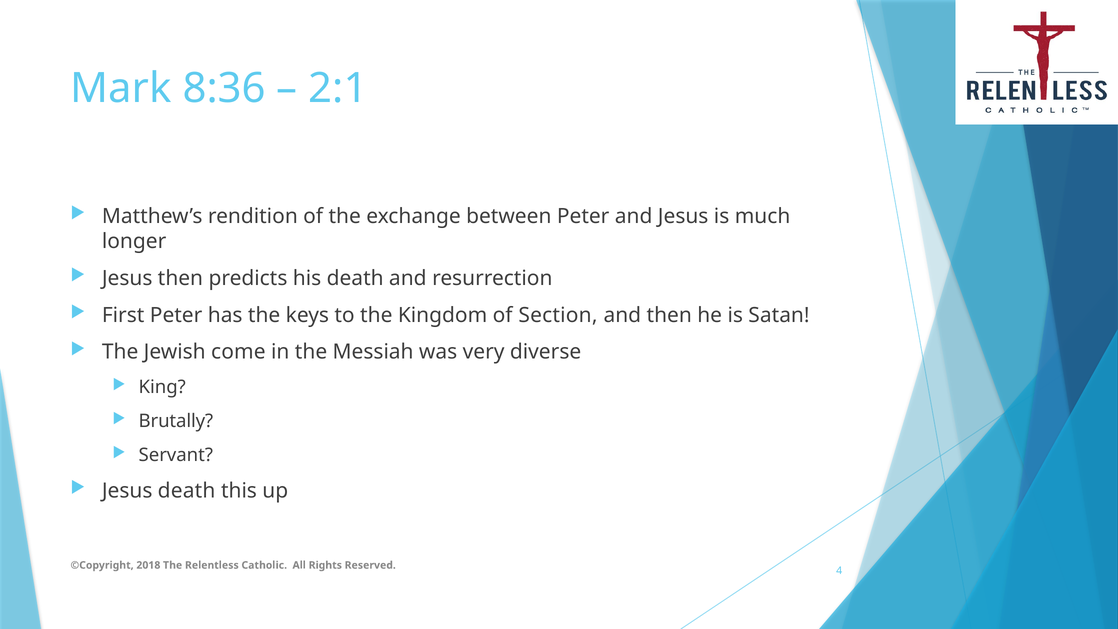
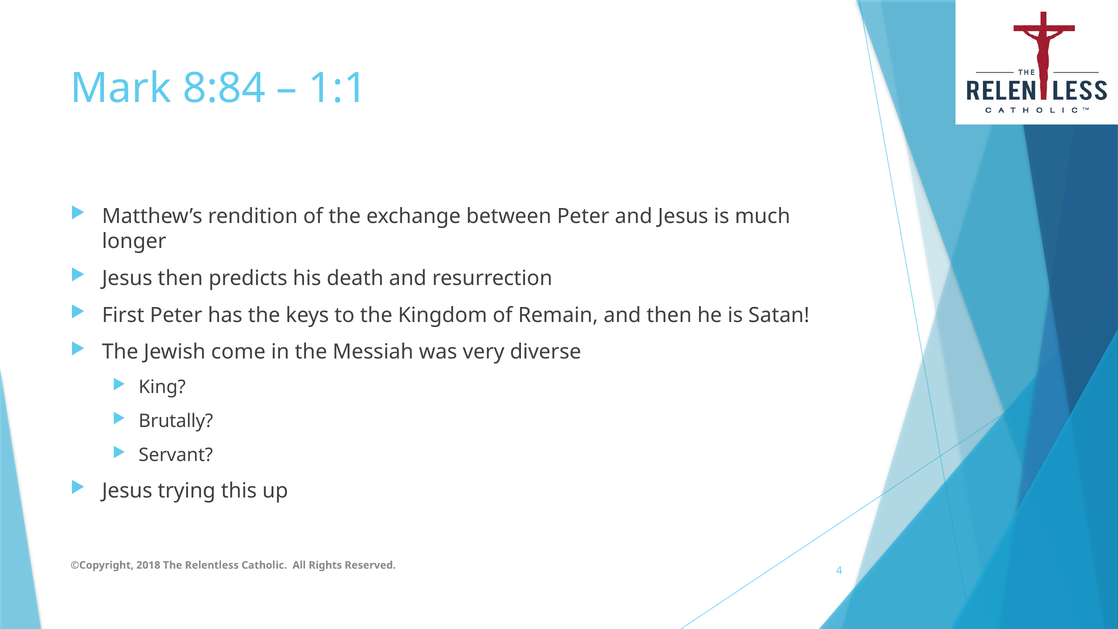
8:36: 8:36 -> 8:84 (224, 88)
2:1: 2:1 -> 1:1 (338, 88)
Section: Section -> Remain (558, 315)
Jesus death: death -> trying (187, 491)
